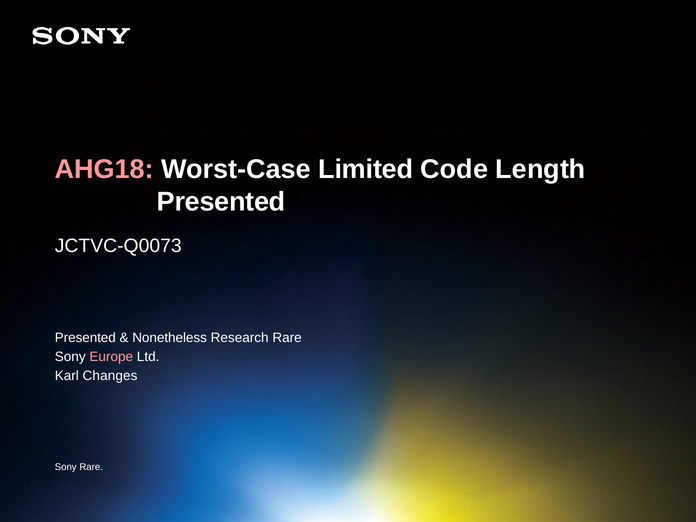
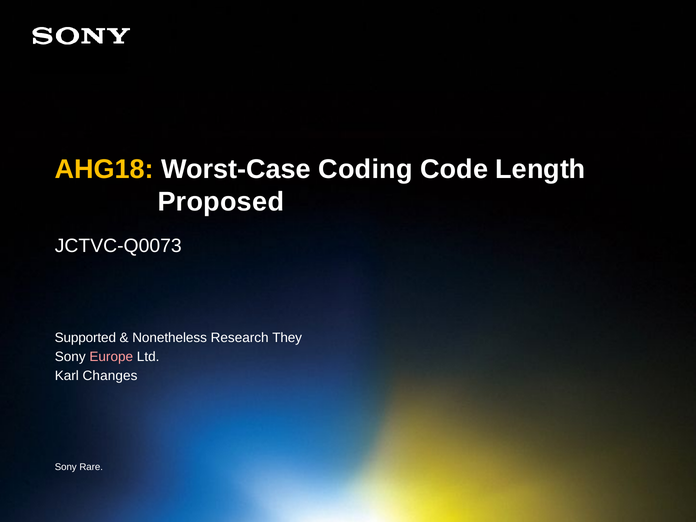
AHG18 colour: pink -> yellow (104, 169)
Limited: Limited -> Coding (366, 169)
Presented: Presented -> Proposed (221, 202)
Presented: Presented -> Supported (85, 338)
Research Rare: Rare -> They (287, 338)
